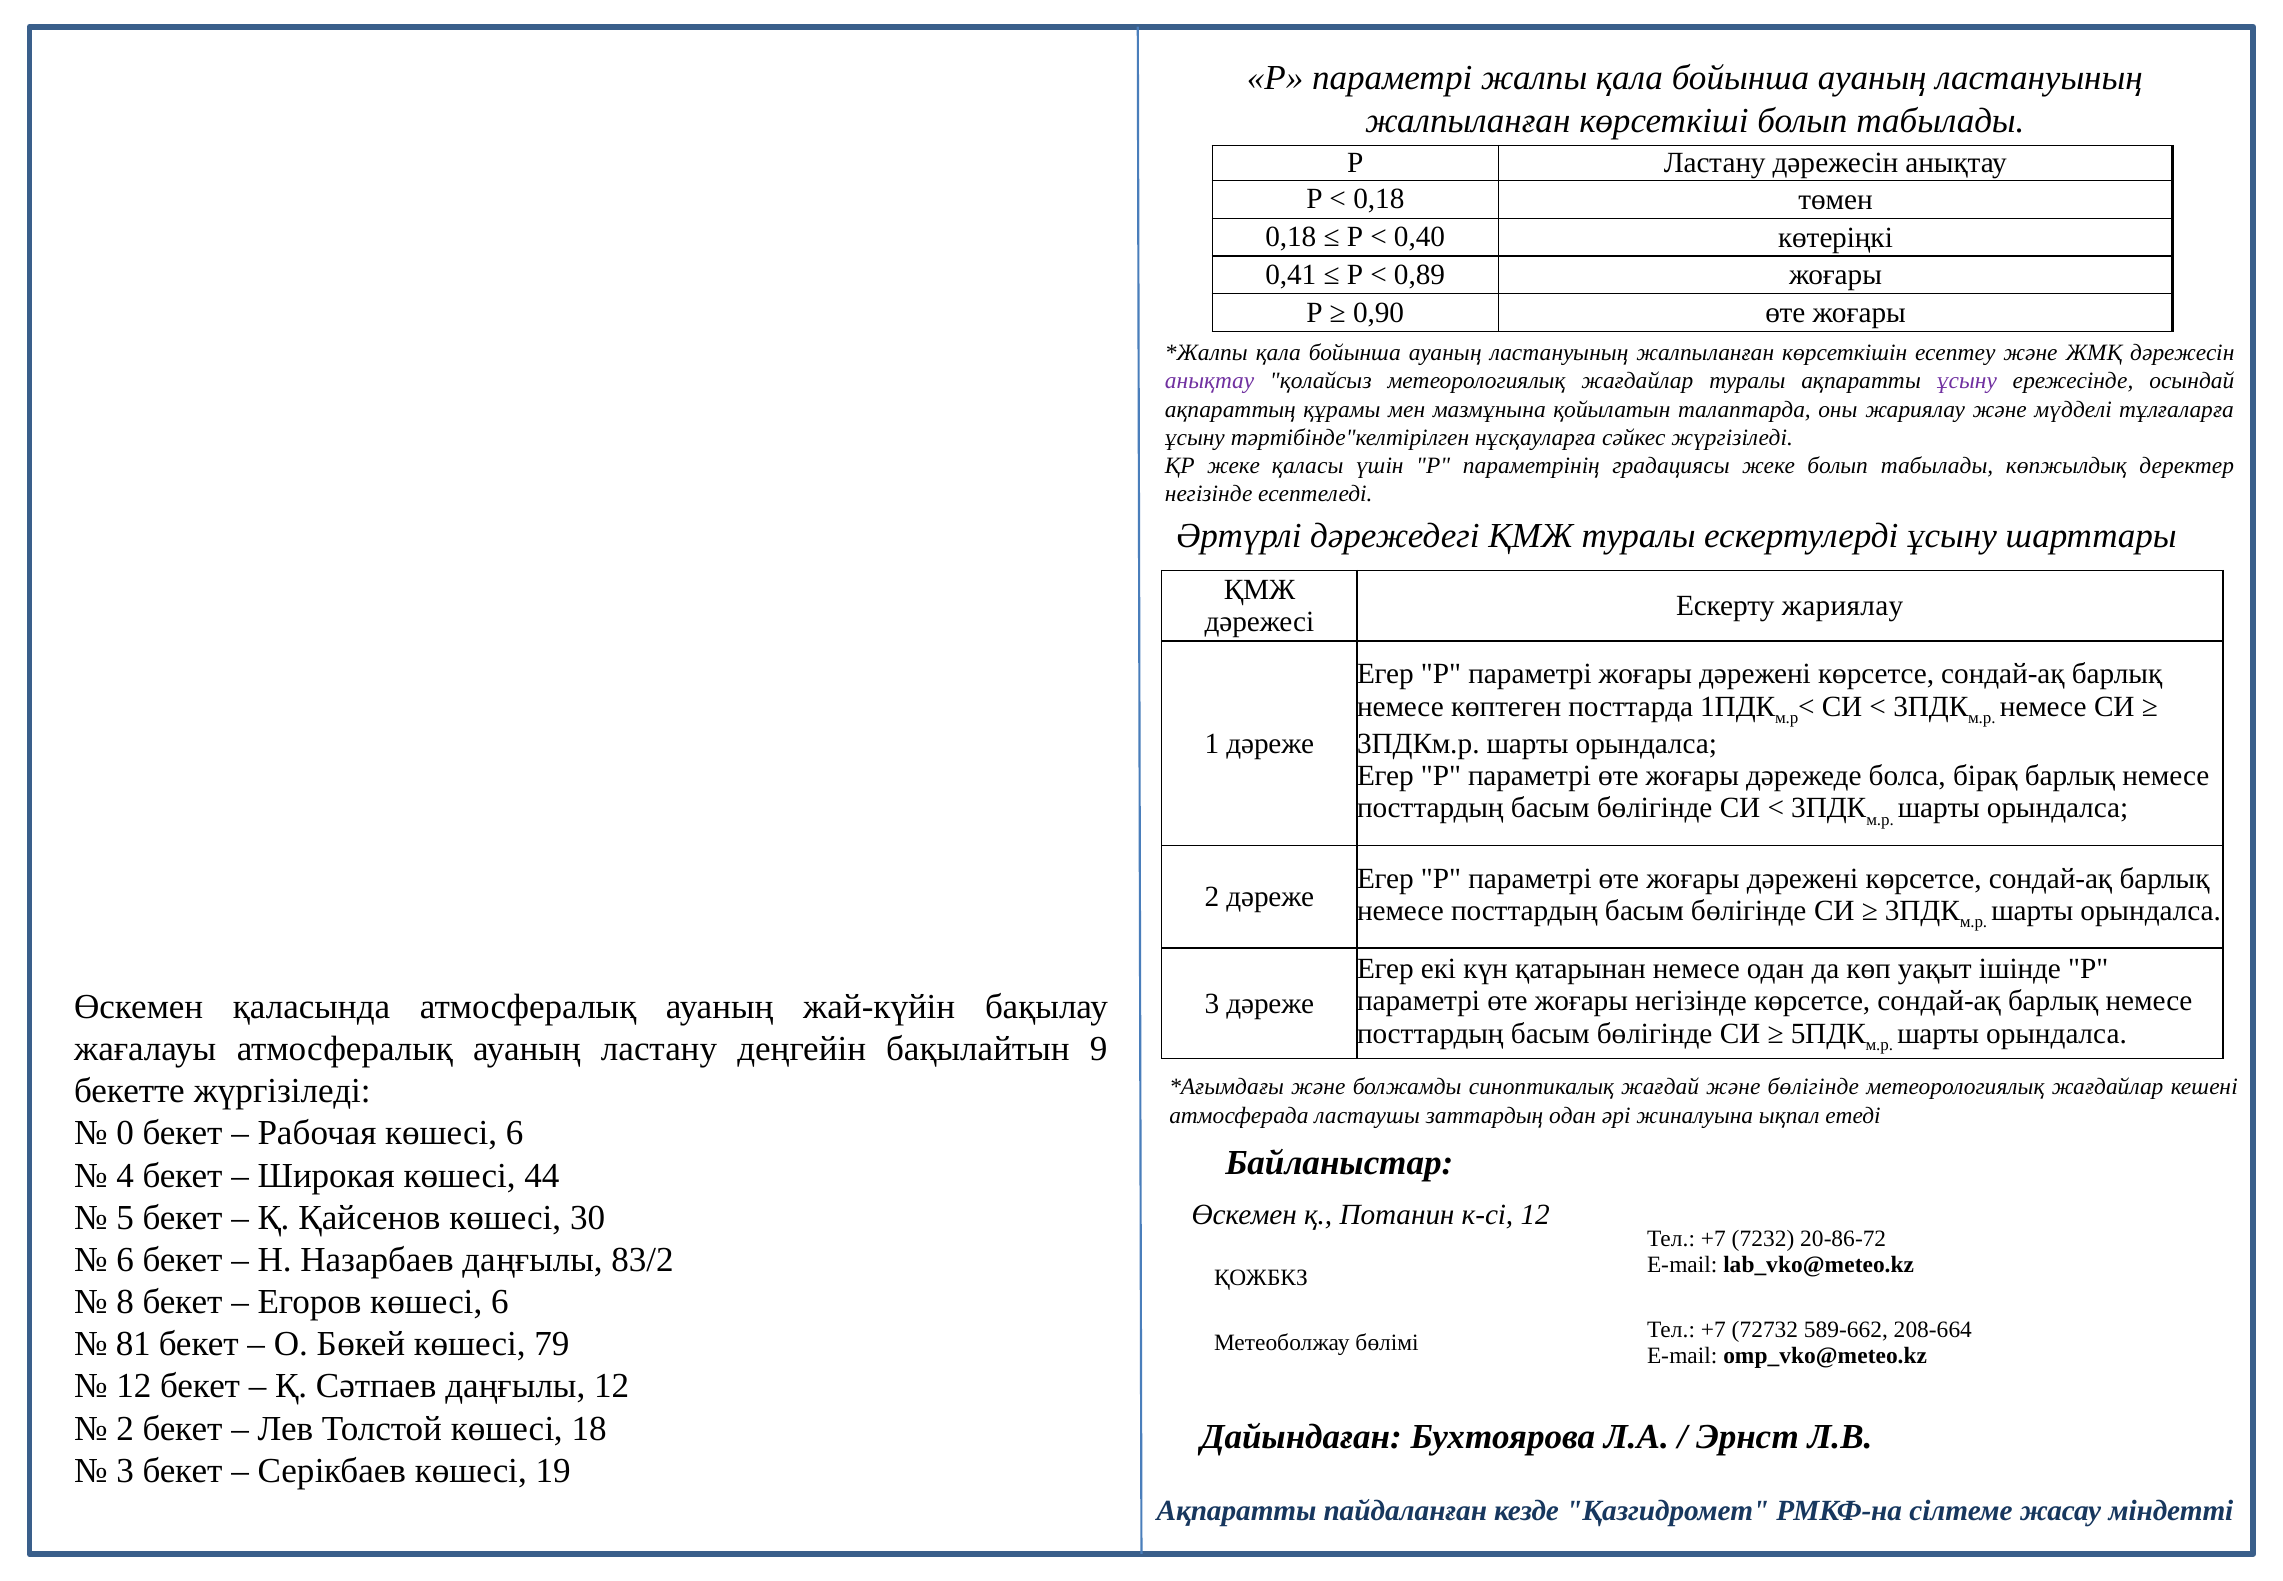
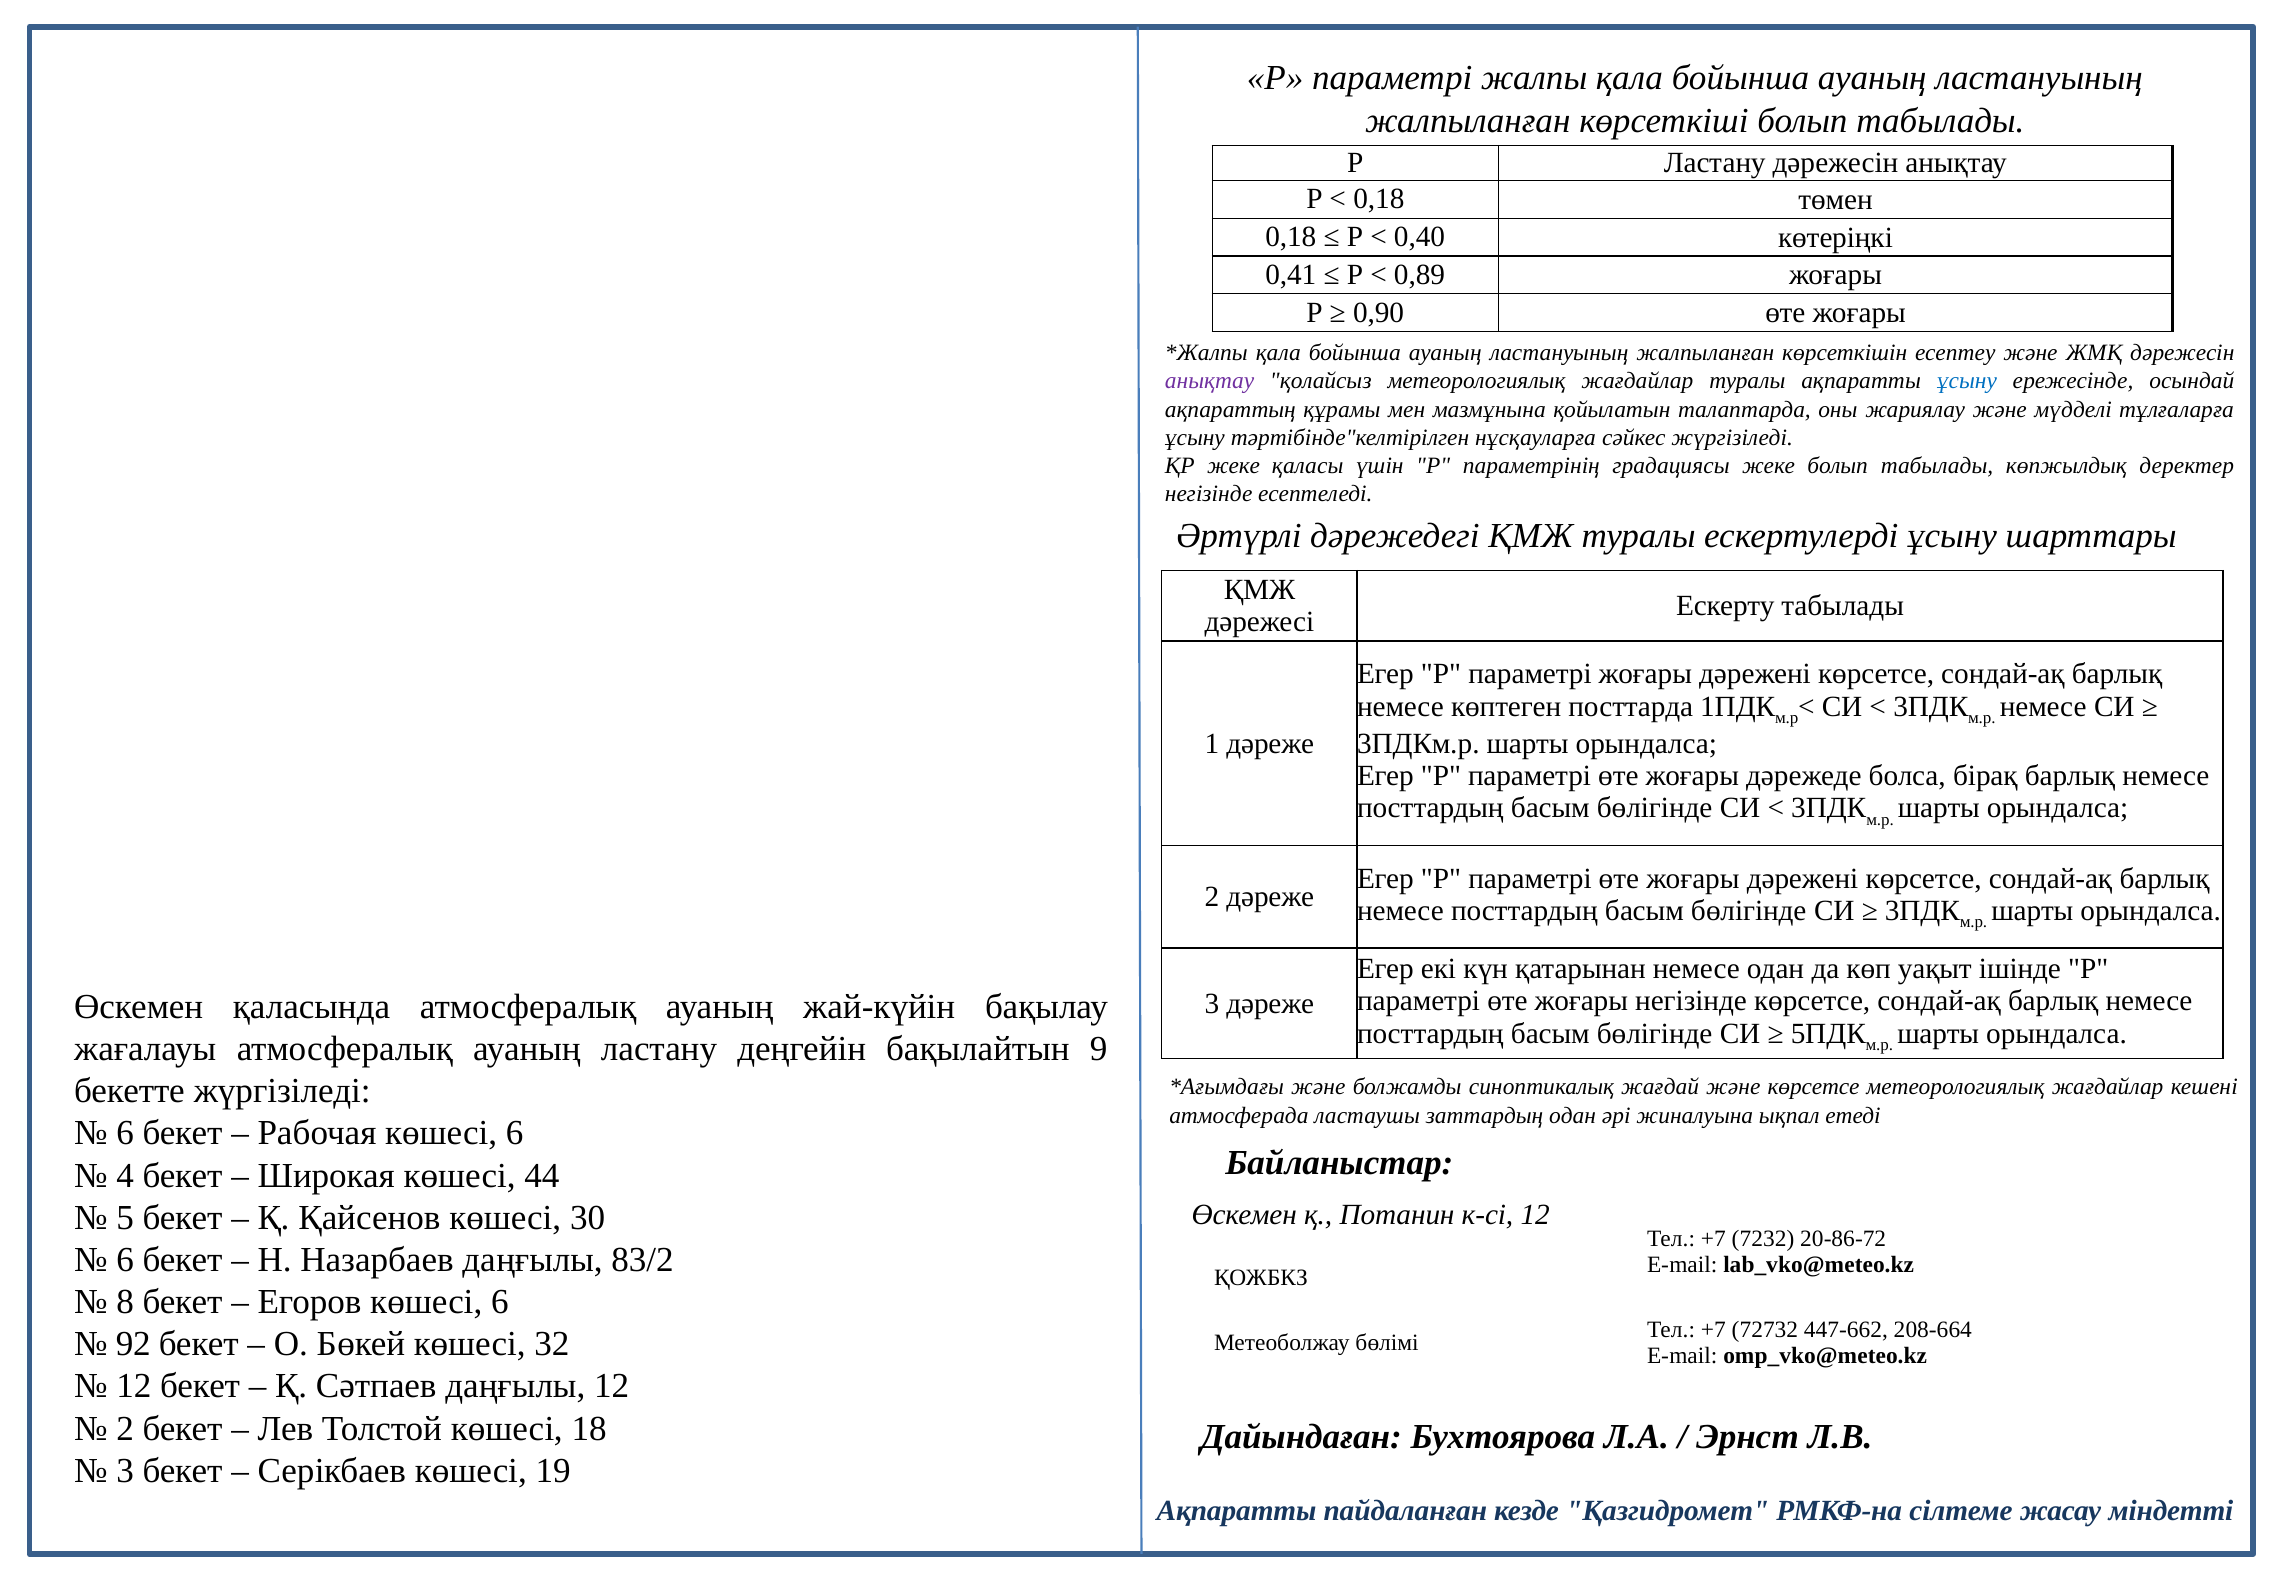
ұсыну colour: purple -> blue (1967, 381)
Ескерту жариялау: жариялау -> табылады (1843, 606)
және бөлігінде: бөлігінде -> көрсетсе (1814, 1087)
0: 0 -> 6 (125, 1133)
589-662: 589-662 -> 447-662 (1846, 1329)
81: 81 -> 92 (133, 1344)
79: 79 -> 32 (552, 1344)
